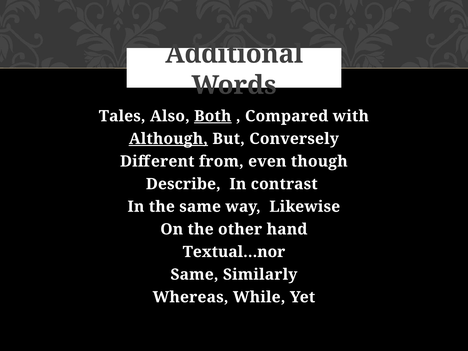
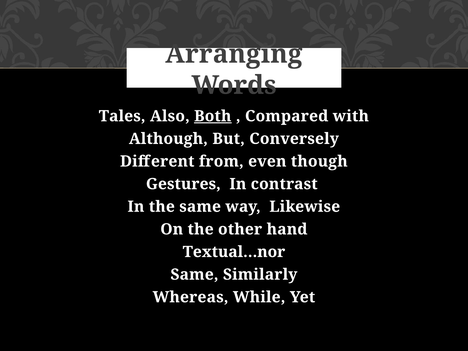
Additional: Additional -> Arranging (234, 54)
Although underline: present -> none (168, 139)
Describe: Describe -> Gestures (183, 184)
